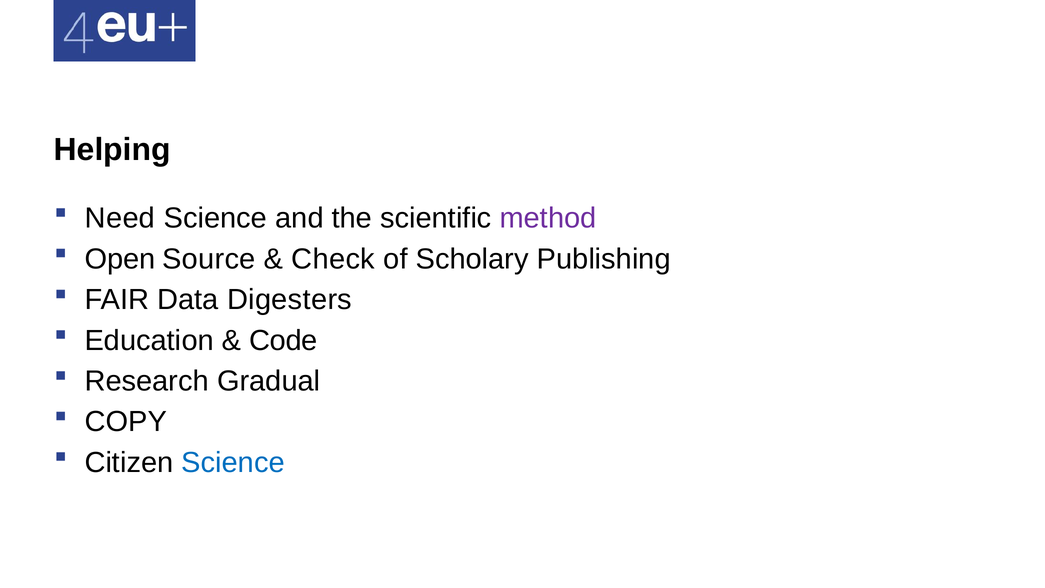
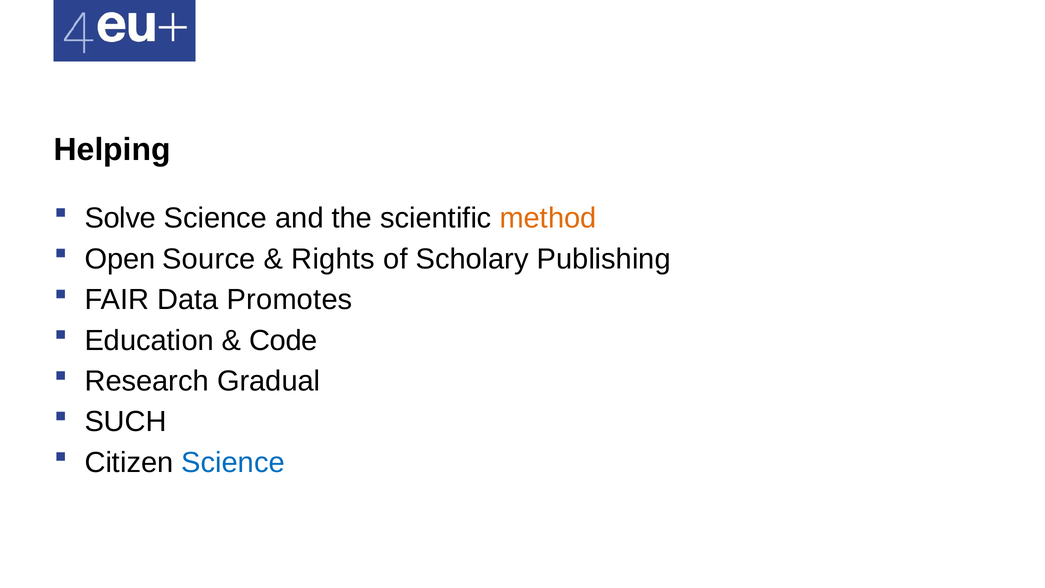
Need: Need -> Solve (120, 218)
method colour: purple -> orange (548, 218)
Check: Check -> Rights (333, 259)
Digesters: Digesters -> Promotes (290, 300)
COPY: COPY -> SUCH (126, 422)
